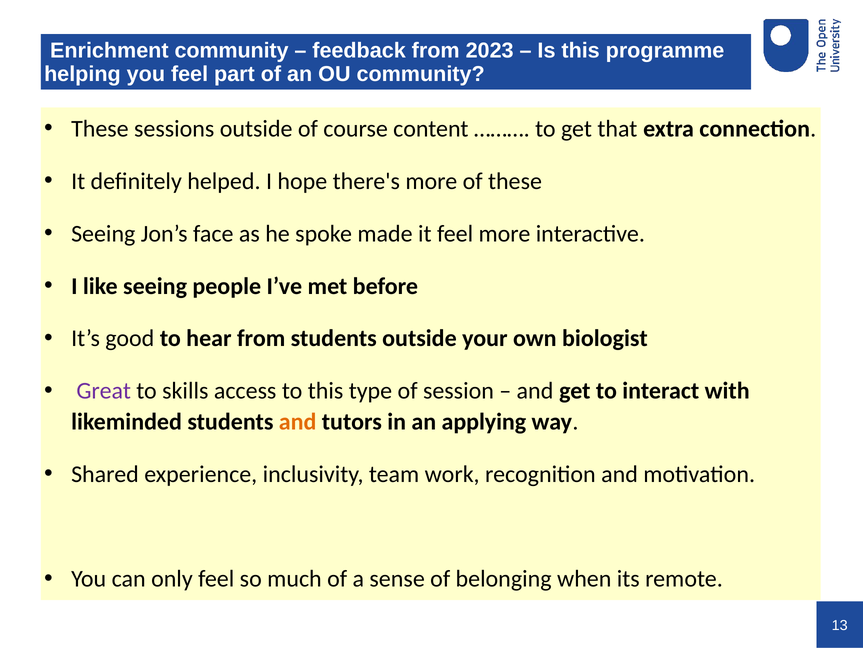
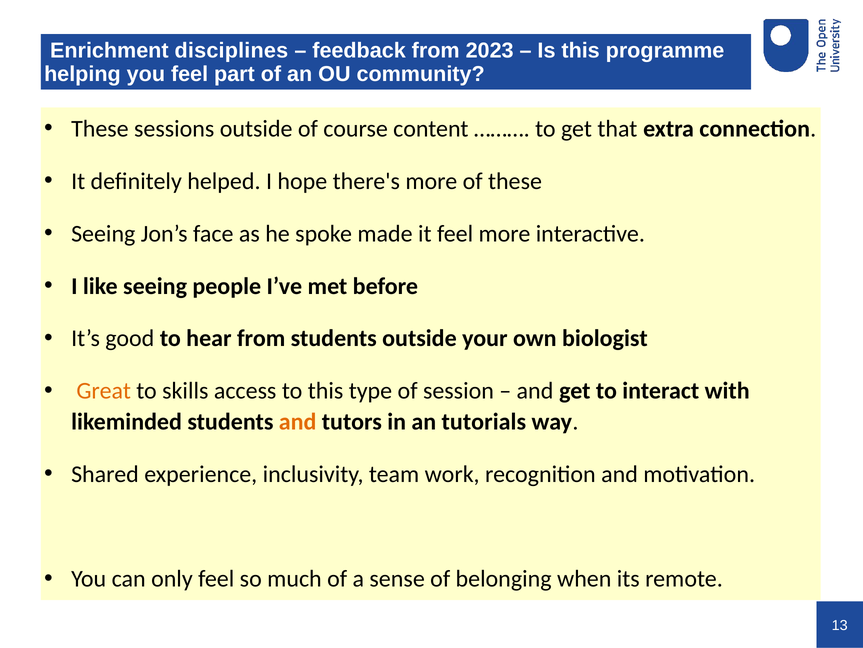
Enrichment community: community -> disciplines (231, 51)
Great colour: purple -> orange (104, 391)
applying: applying -> tutorials (484, 421)
